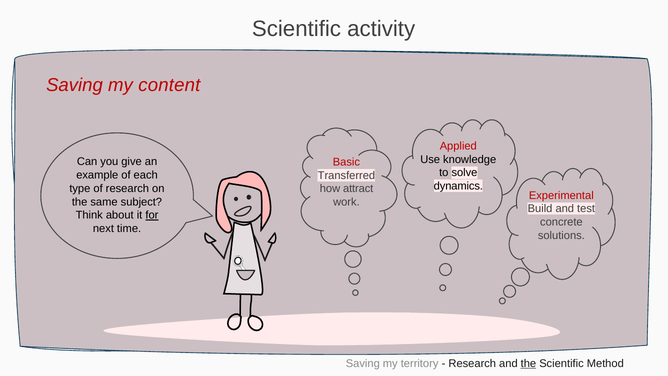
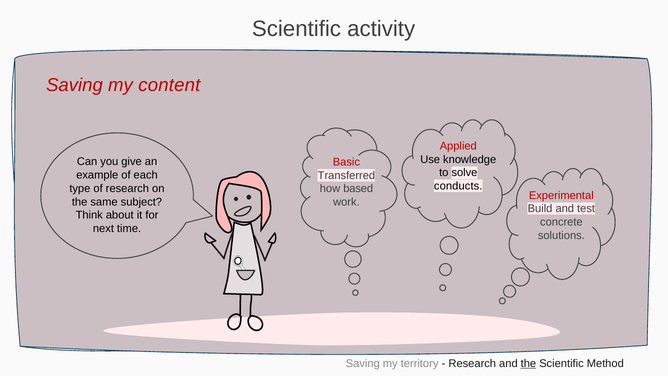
dynamics: dynamics -> conducts (458, 186)
attract: attract -> based (358, 189)
for underline: present -> none (152, 215)
